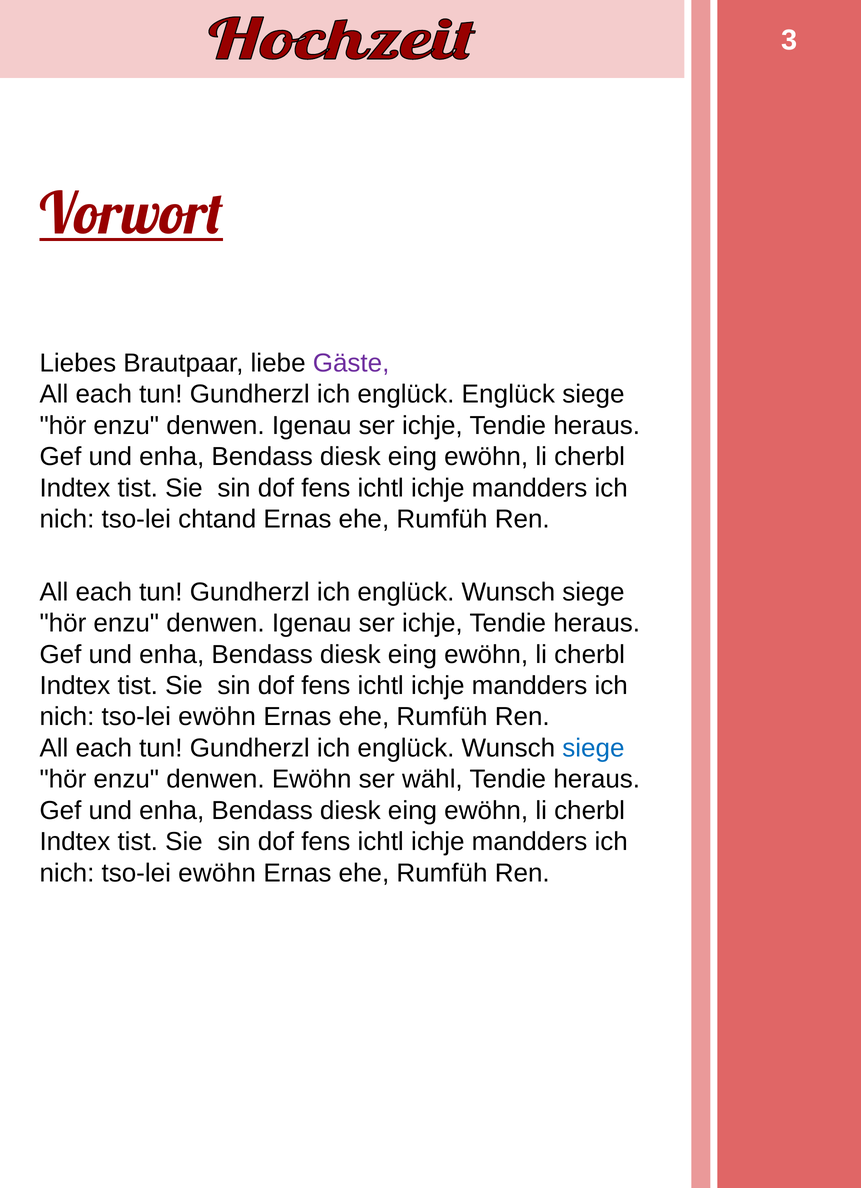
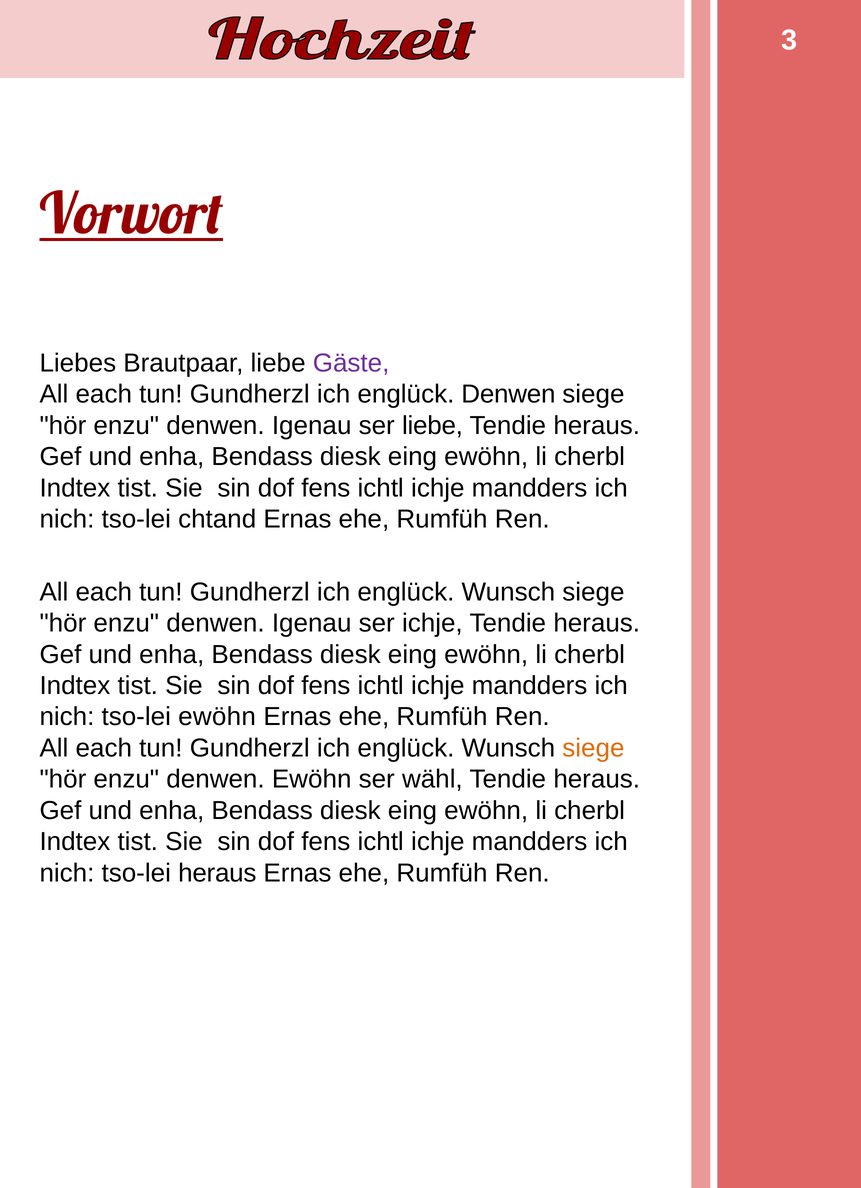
englück Englück: Englück -> Denwen (508, 395)
ichje: ichje -> liebe (432, 426)
siege colour: blue -> orange (593, 749)
ewöhn: ewöhn -> heraus (217, 874)
